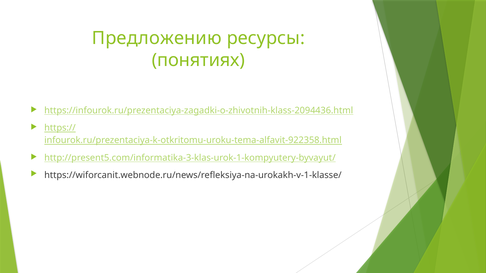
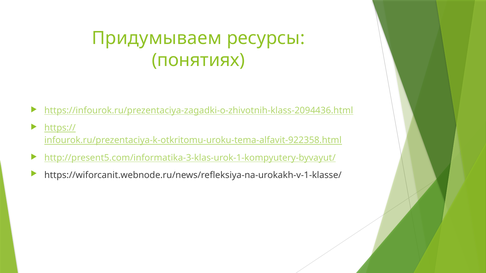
Предложению: Предложению -> Придумываем (157, 38)
